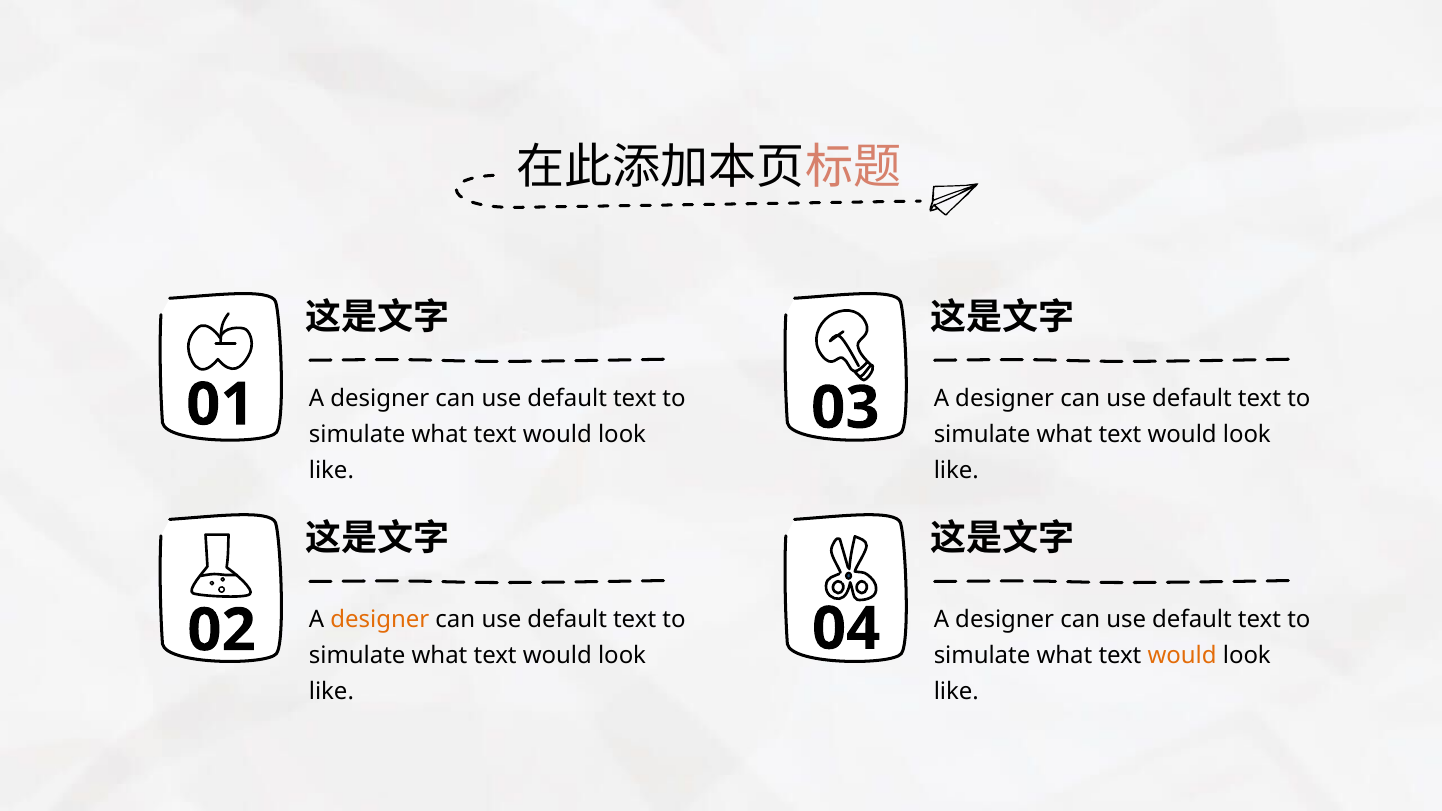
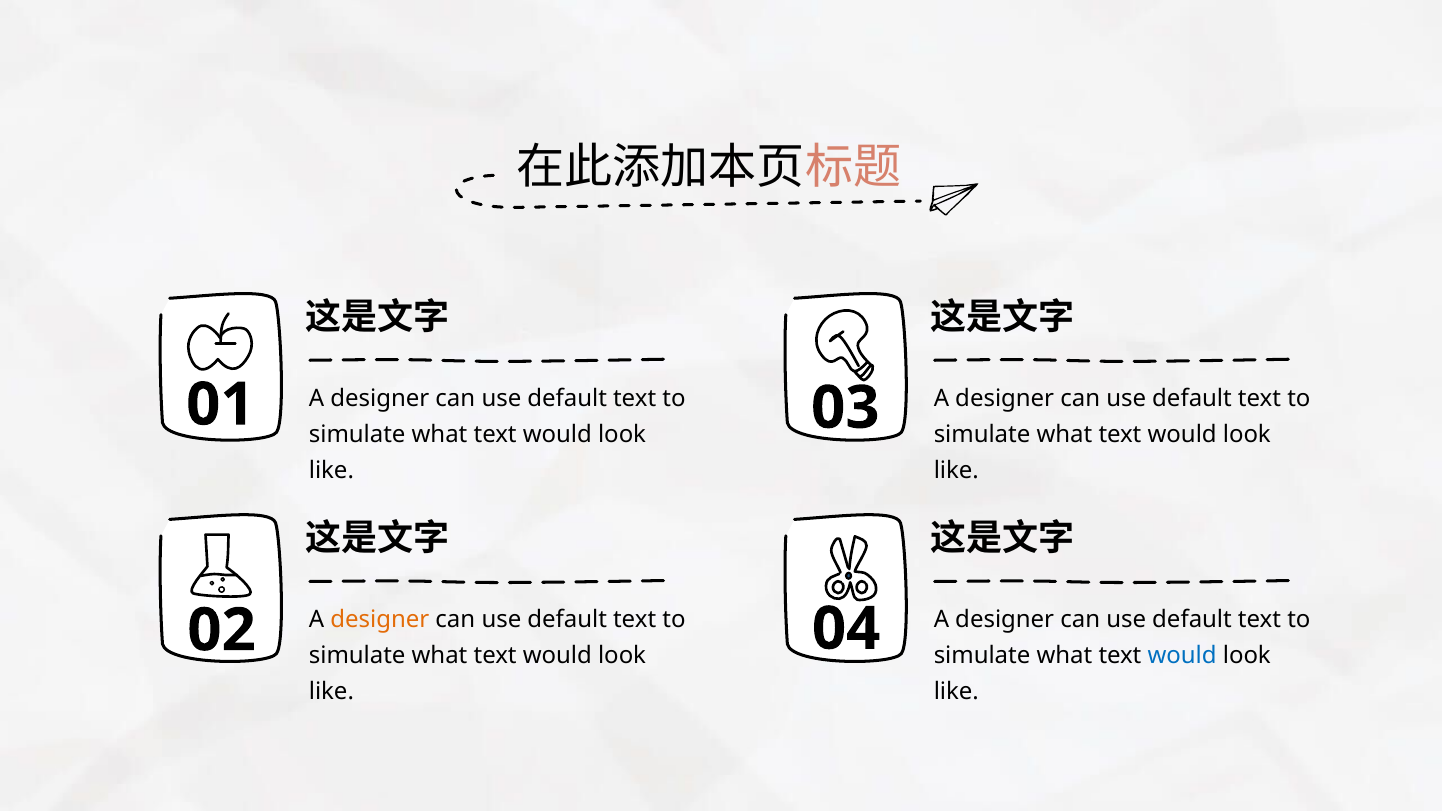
would colour: orange -> blue (1182, 655)
